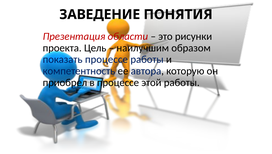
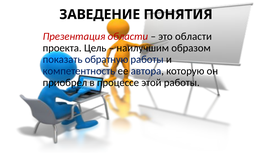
это рисунки: рисунки -> области (193, 36)
показать процессе: процессе -> обратную (107, 59)
